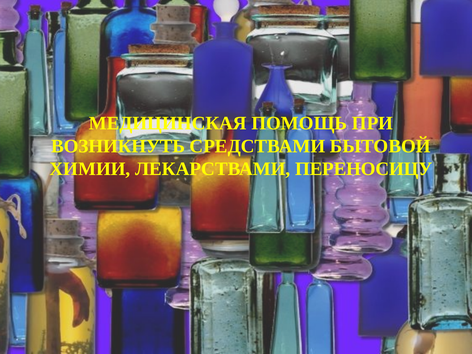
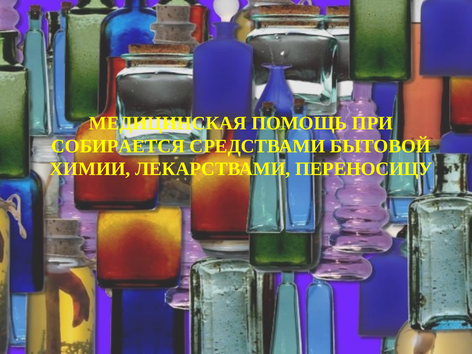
ВОЗНИКНУТЬ: ВОЗНИКНУТЬ -> СОБИРАЕТСЯ (118, 146)
